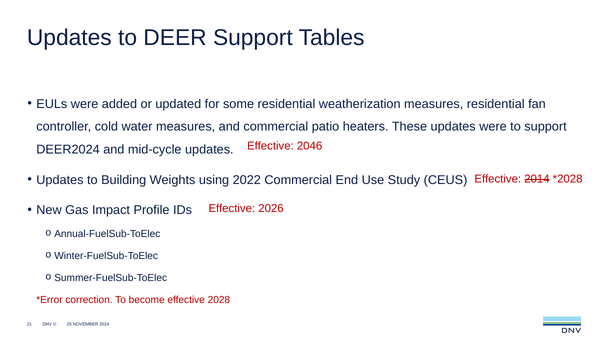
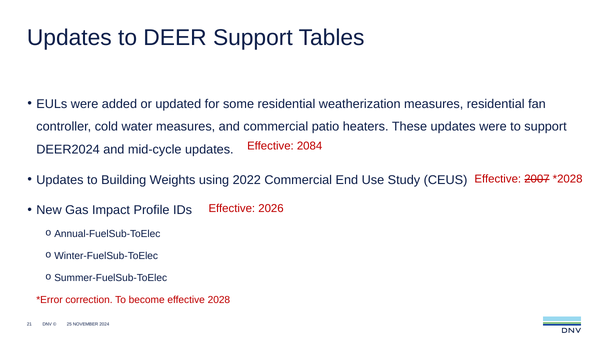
2046: 2046 -> 2084 (310, 146)
2014: 2014 -> 2007 (537, 179)
